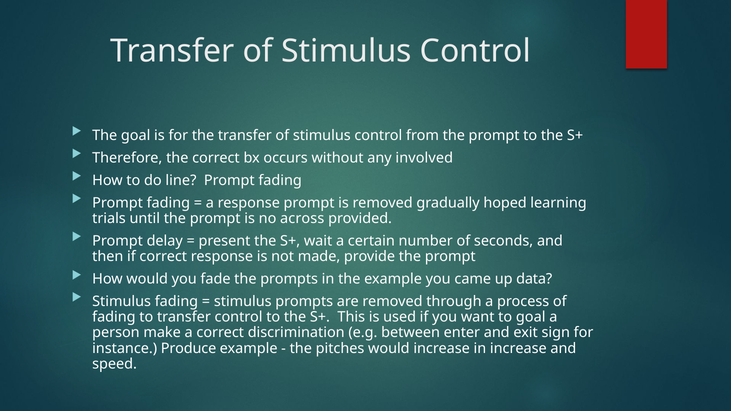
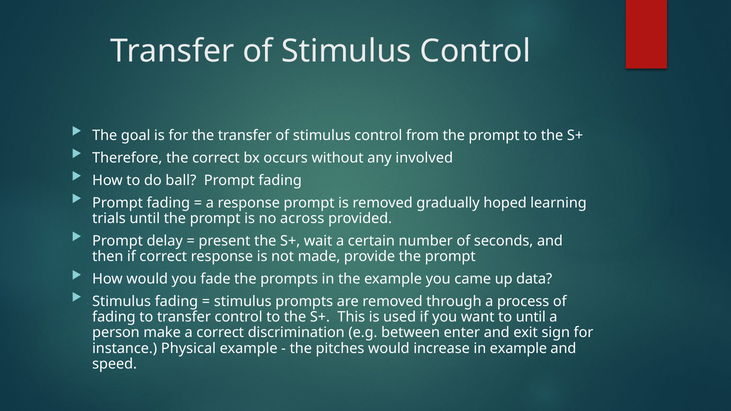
line: line -> ball (181, 180)
to goal: goal -> until (531, 317)
Produce: Produce -> Physical (188, 348)
in increase: increase -> example (518, 348)
